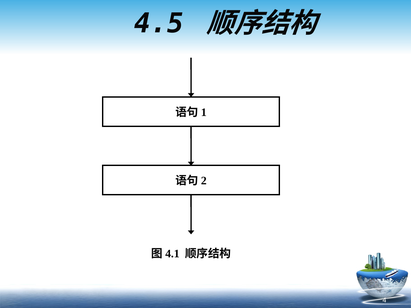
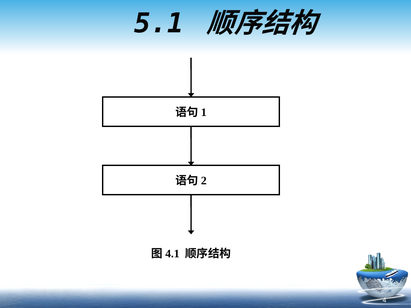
4.5: 4.5 -> 5.1 (159, 23)
